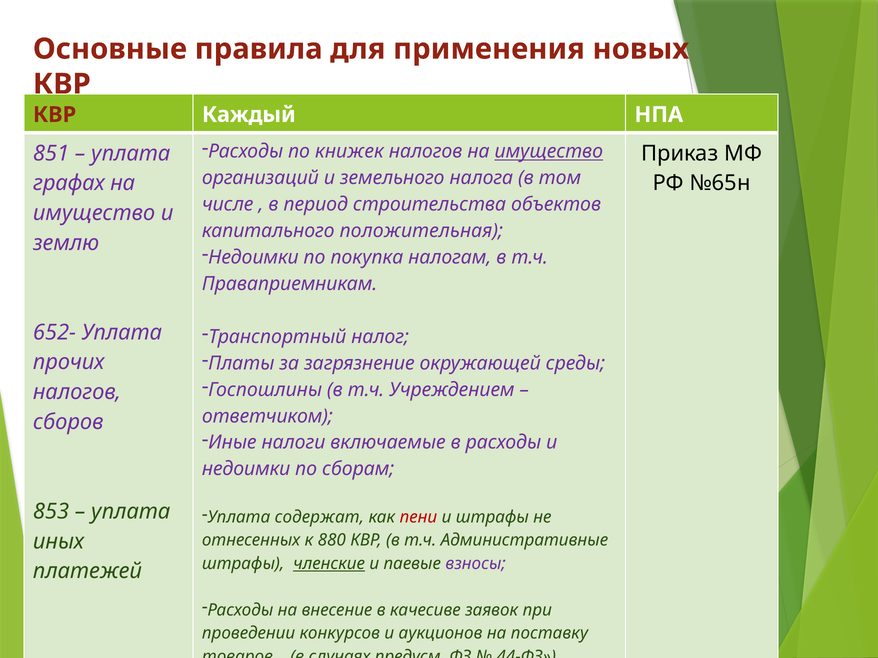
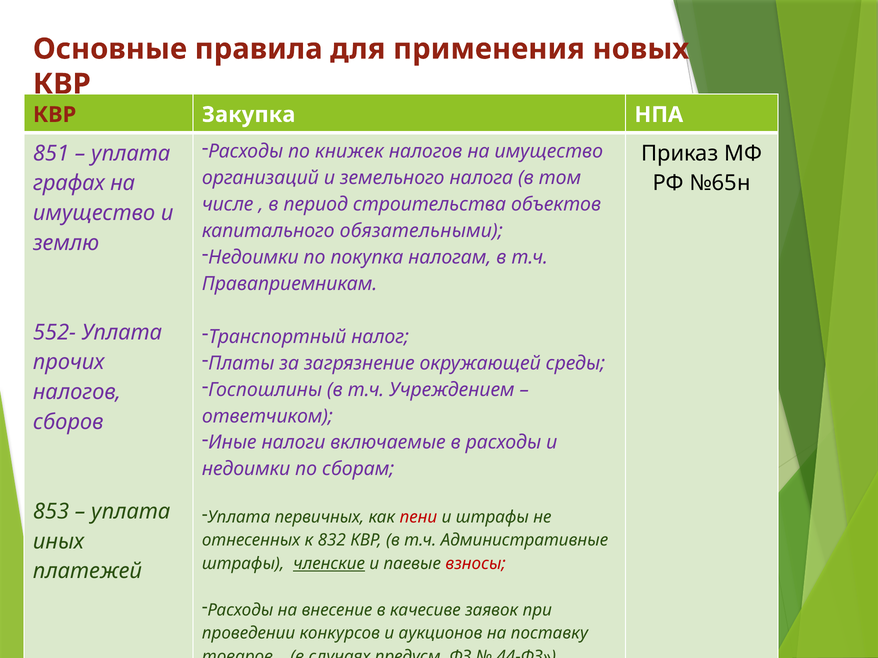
Каждый: Каждый -> Закупка (249, 115)
имущество underline: present -> none (549, 152)
положительная: положительная -> обязательными (421, 231)
652-: 652- -> 552- (54, 333)
содержат: содержат -> первичных (319, 517)
880: 880 -> 832 (332, 541)
взносы colour: purple -> red (476, 564)
